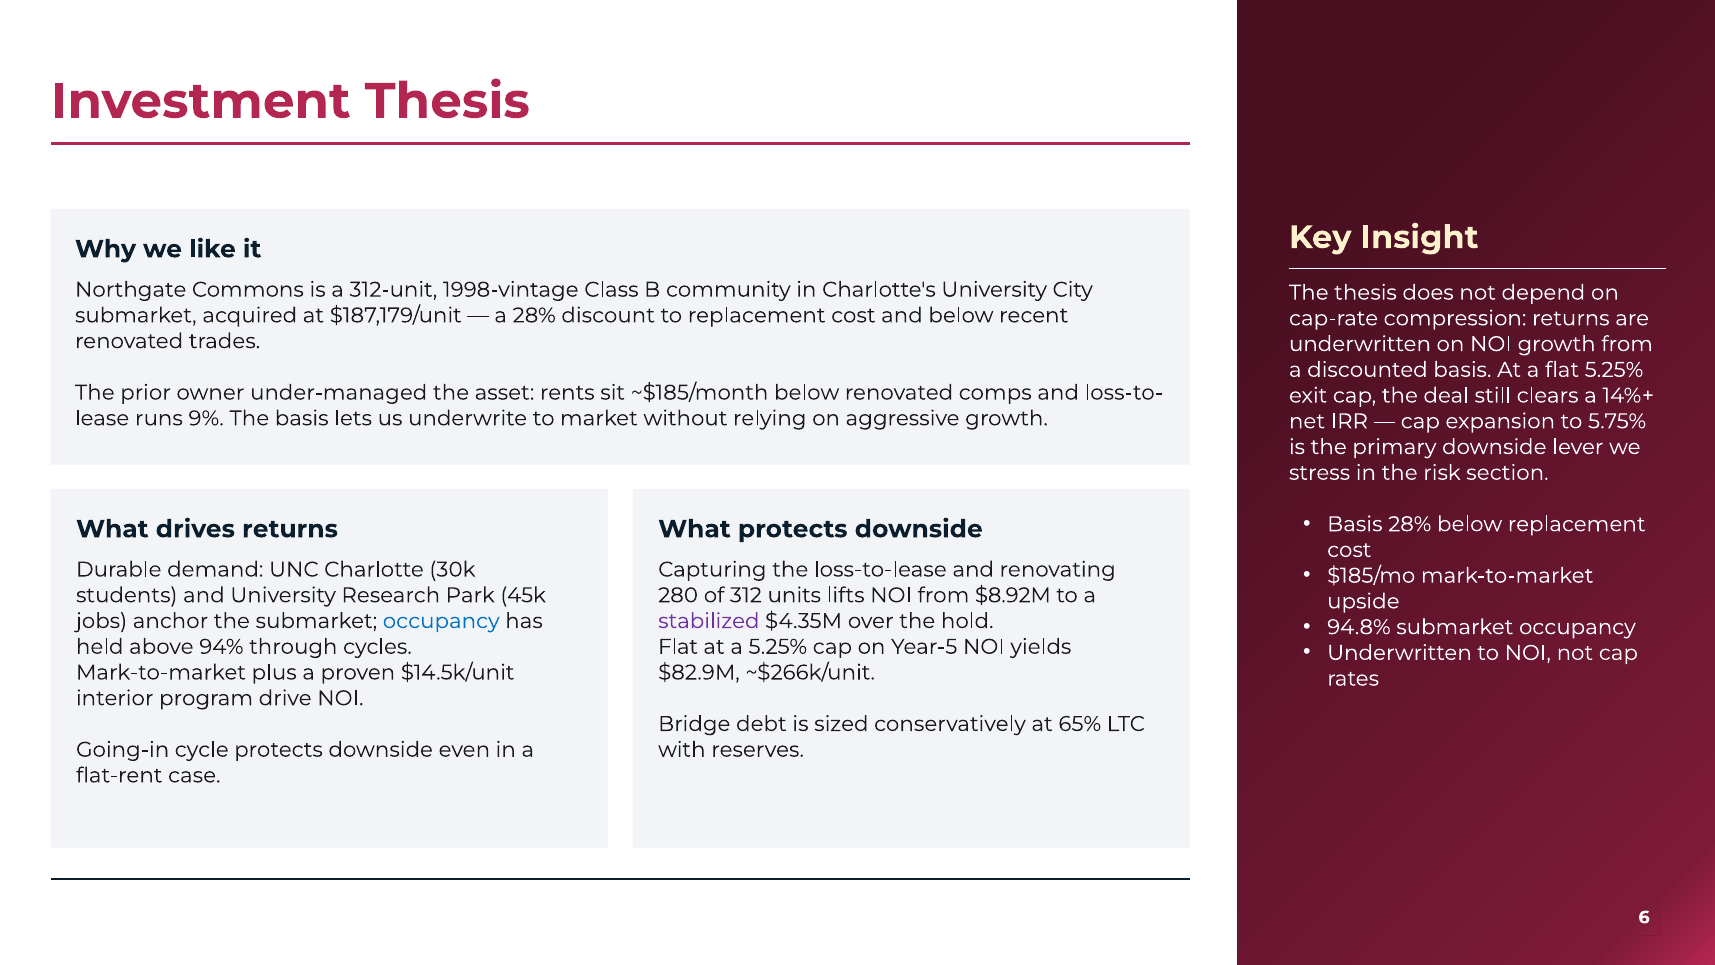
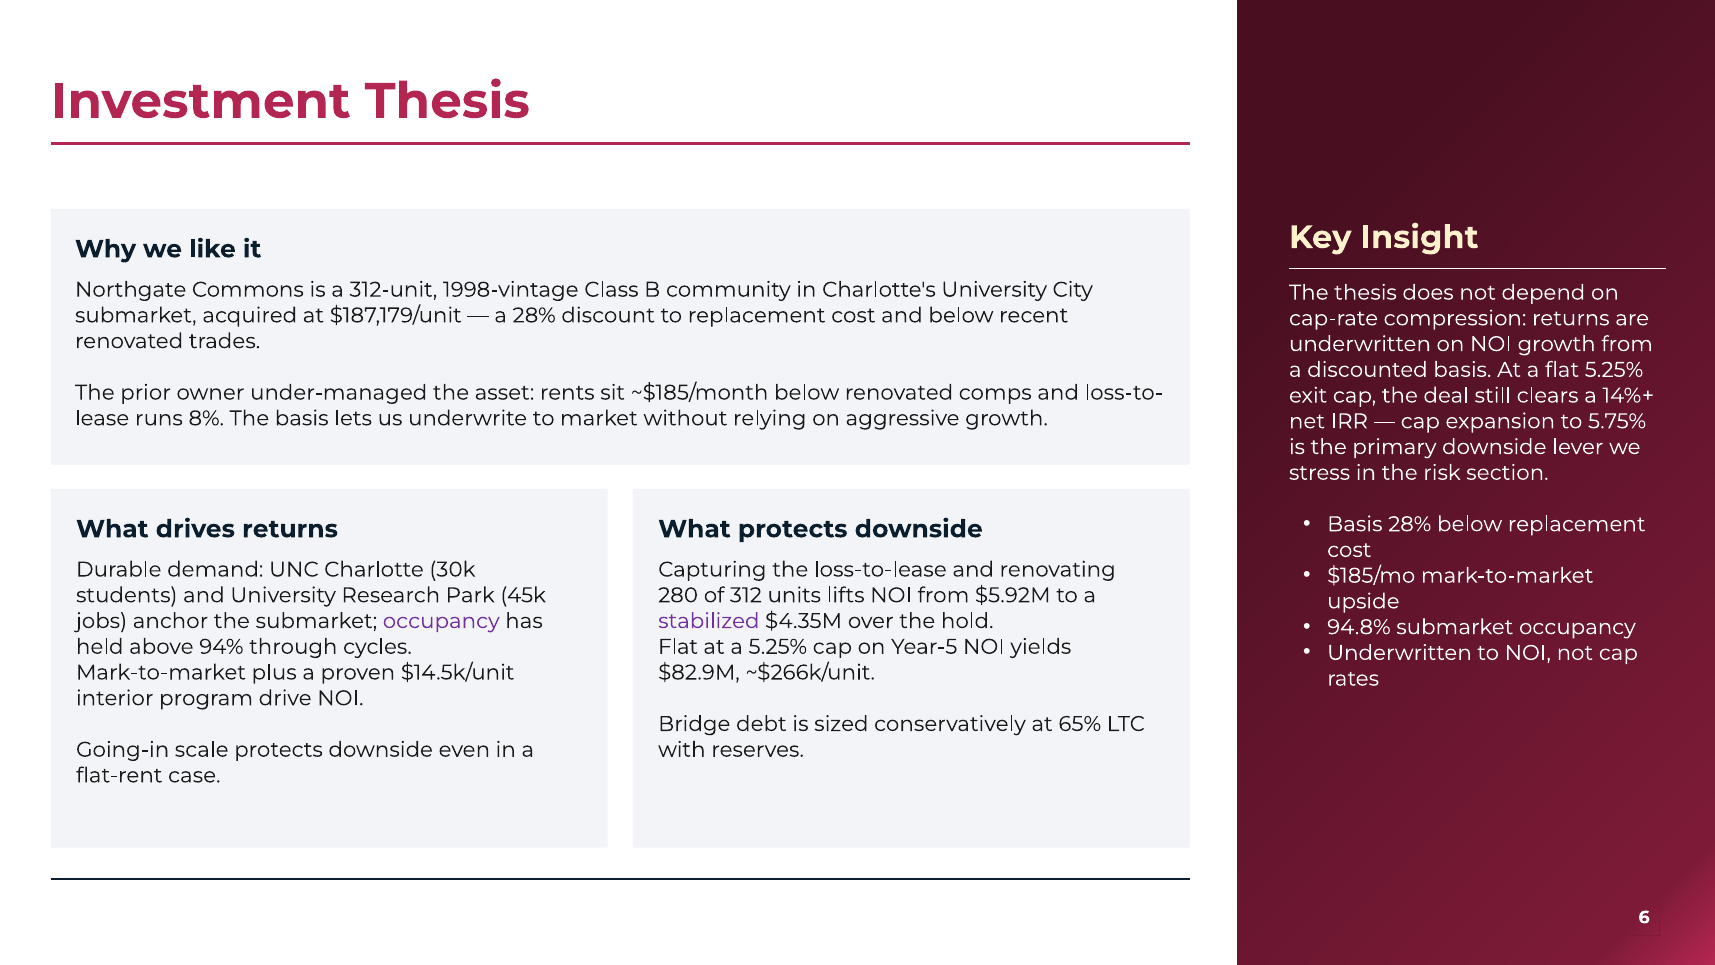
9%: 9% -> 8% (206, 418)
$8.92M: $8.92M -> $5.92M (1013, 595)
occupancy colour: blue -> purple (441, 621)
cycle: cycle -> scale (202, 749)
